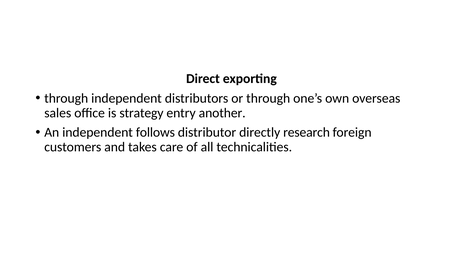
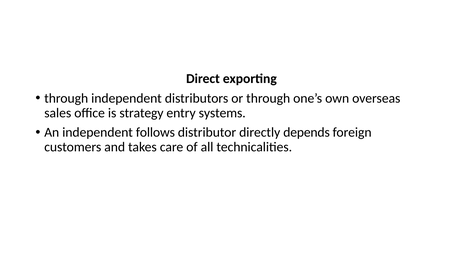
another: another -> systems (222, 113)
research: research -> depends (307, 133)
